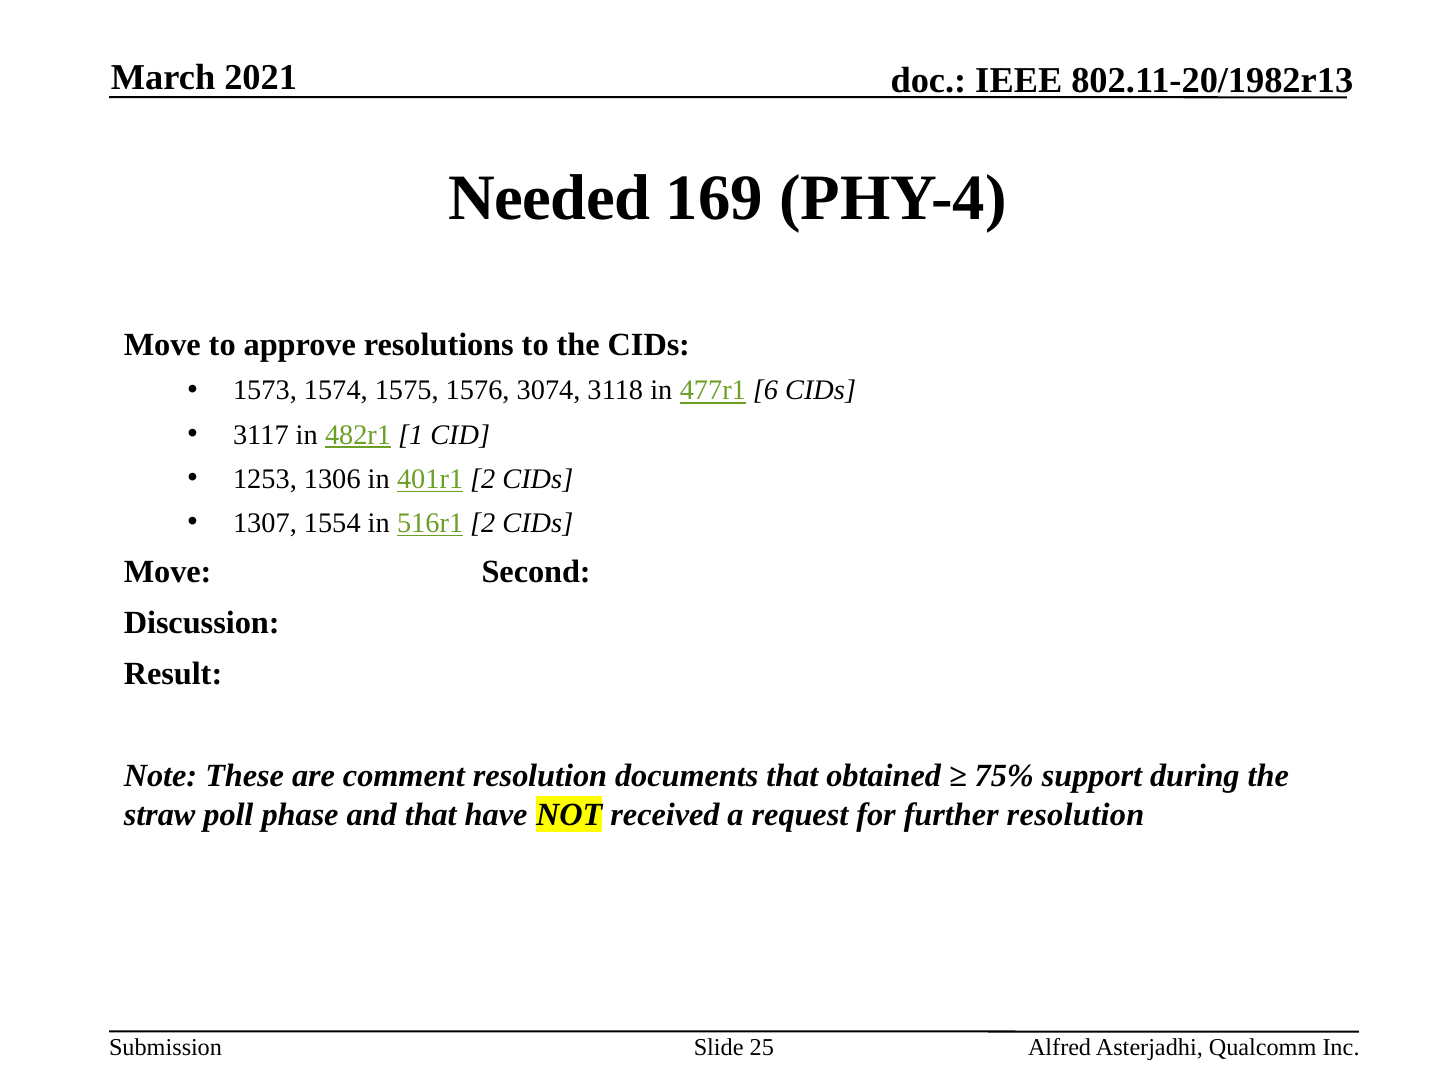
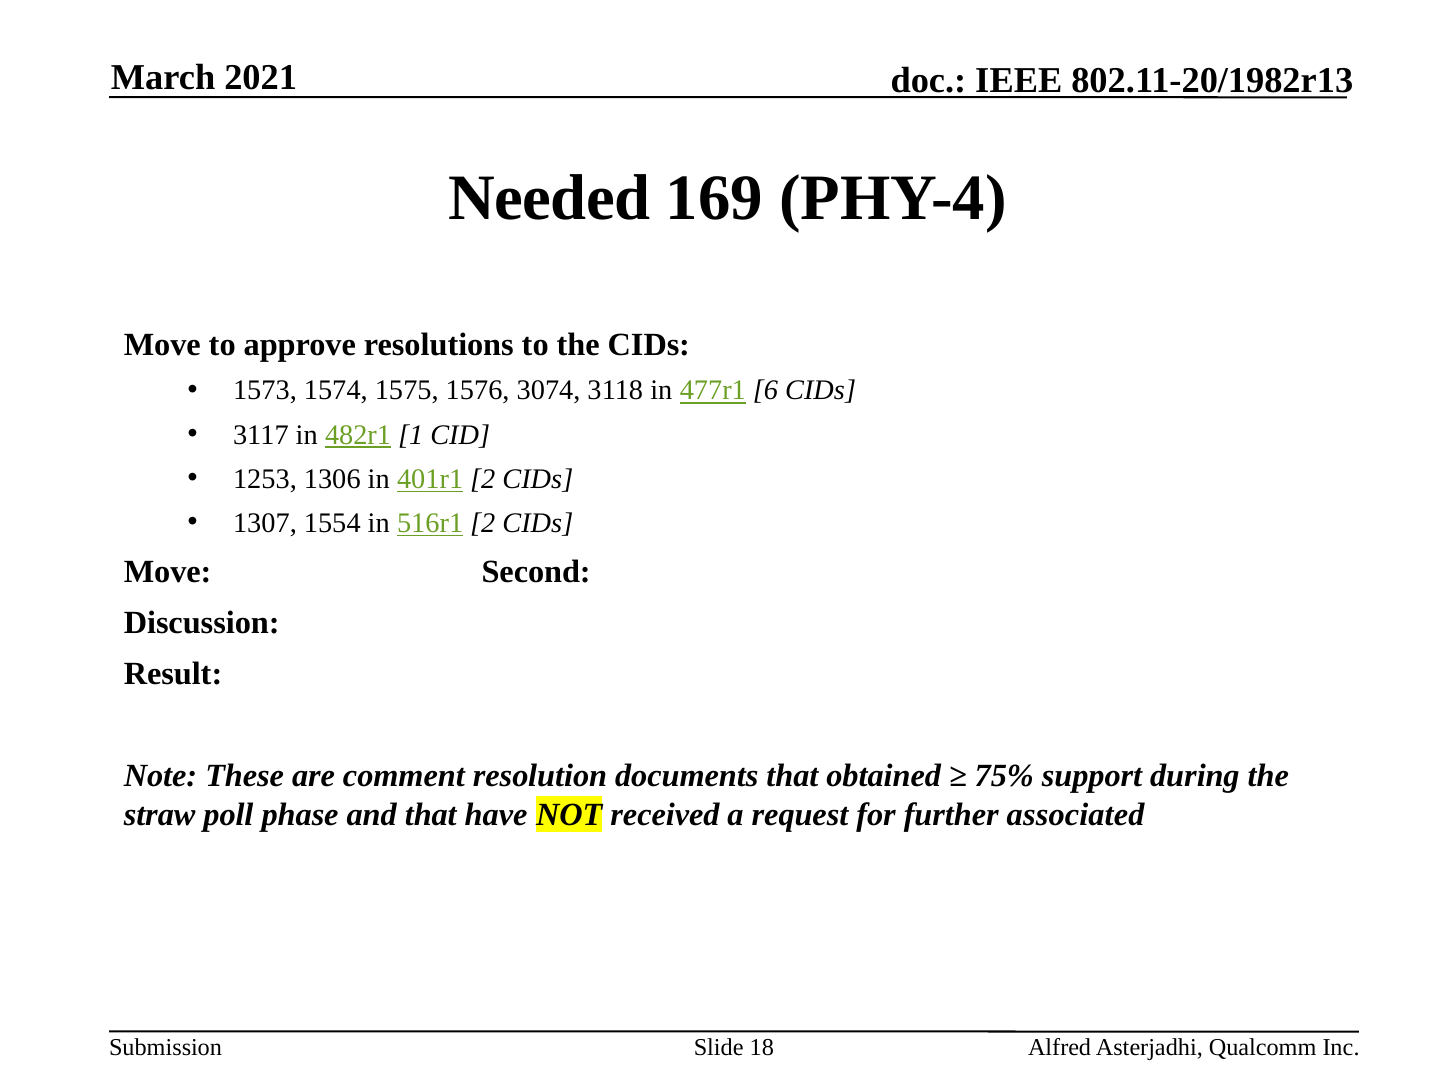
further resolution: resolution -> associated (1076, 814)
25: 25 -> 18 (762, 1047)
